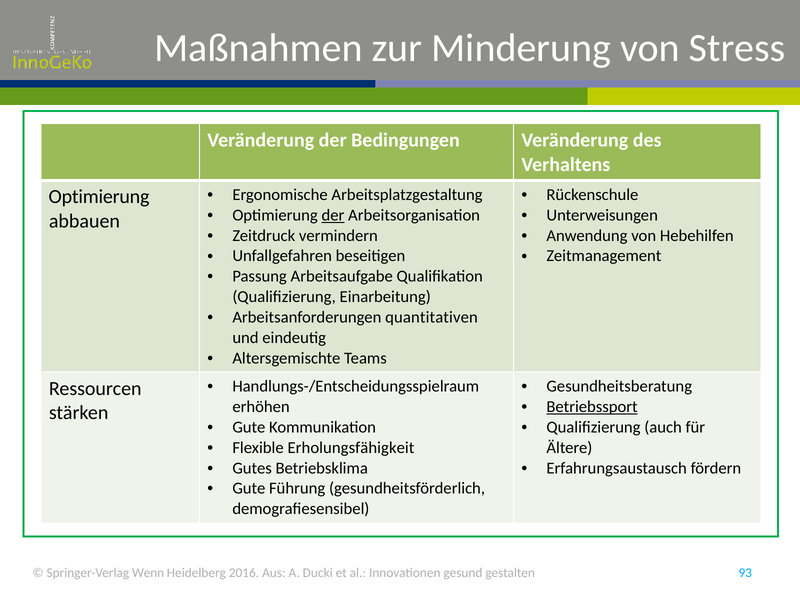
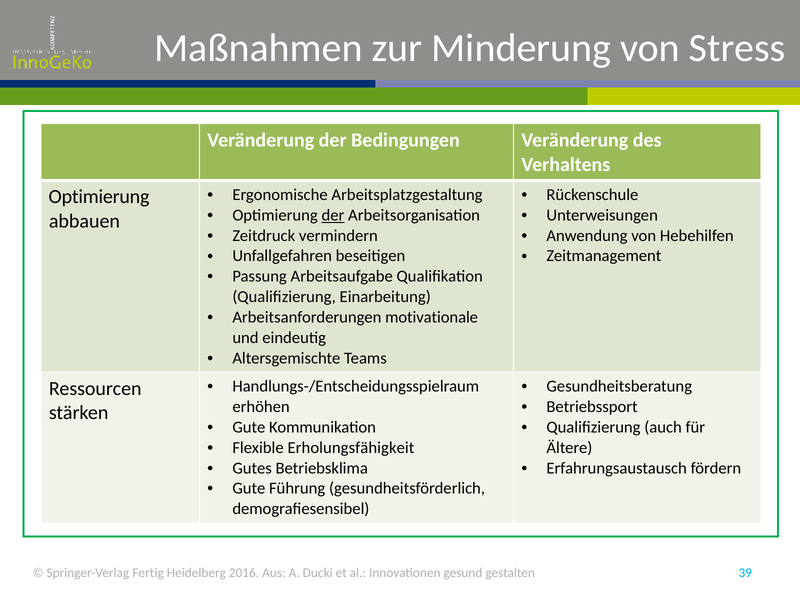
quantitativen: quantitativen -> motivationale (432, 317)
Betriebssport underline: present -> none (592, 407)
Wenn: Wenn -> Fertig (148, 573)
93: 93 -> 39 (745, 573)
